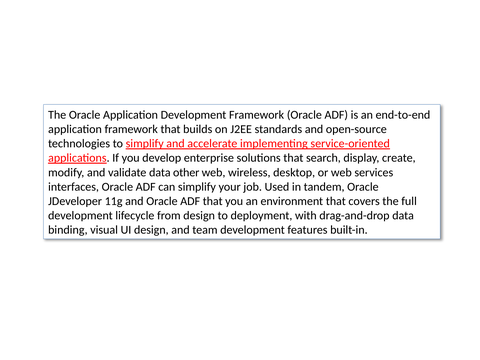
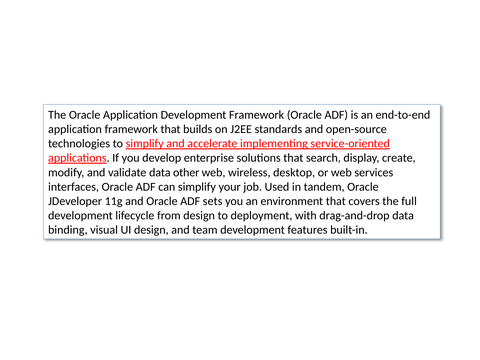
ADF that: that -> sets (213, 201)
